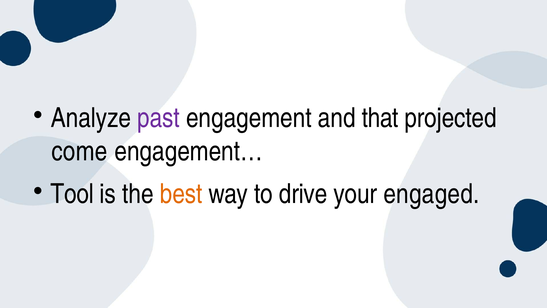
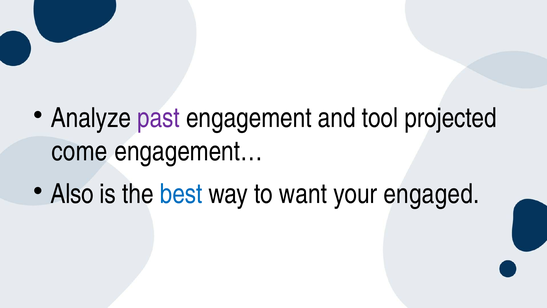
that: that -> tool (380, 118)
Tool: Tool -> Also (72, 194)
best colour: orange -> blue (181, 194)
drive: drive -> want (303, 194)
